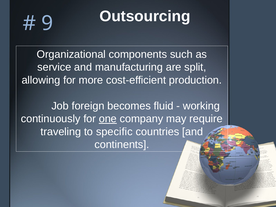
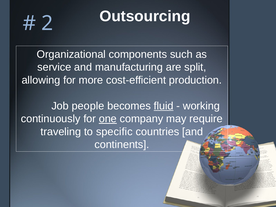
9: 9 -> 2 (47, 23)
foreign: foreign -> people (88, 106)
fluid underline: none -> present (164, 106)
